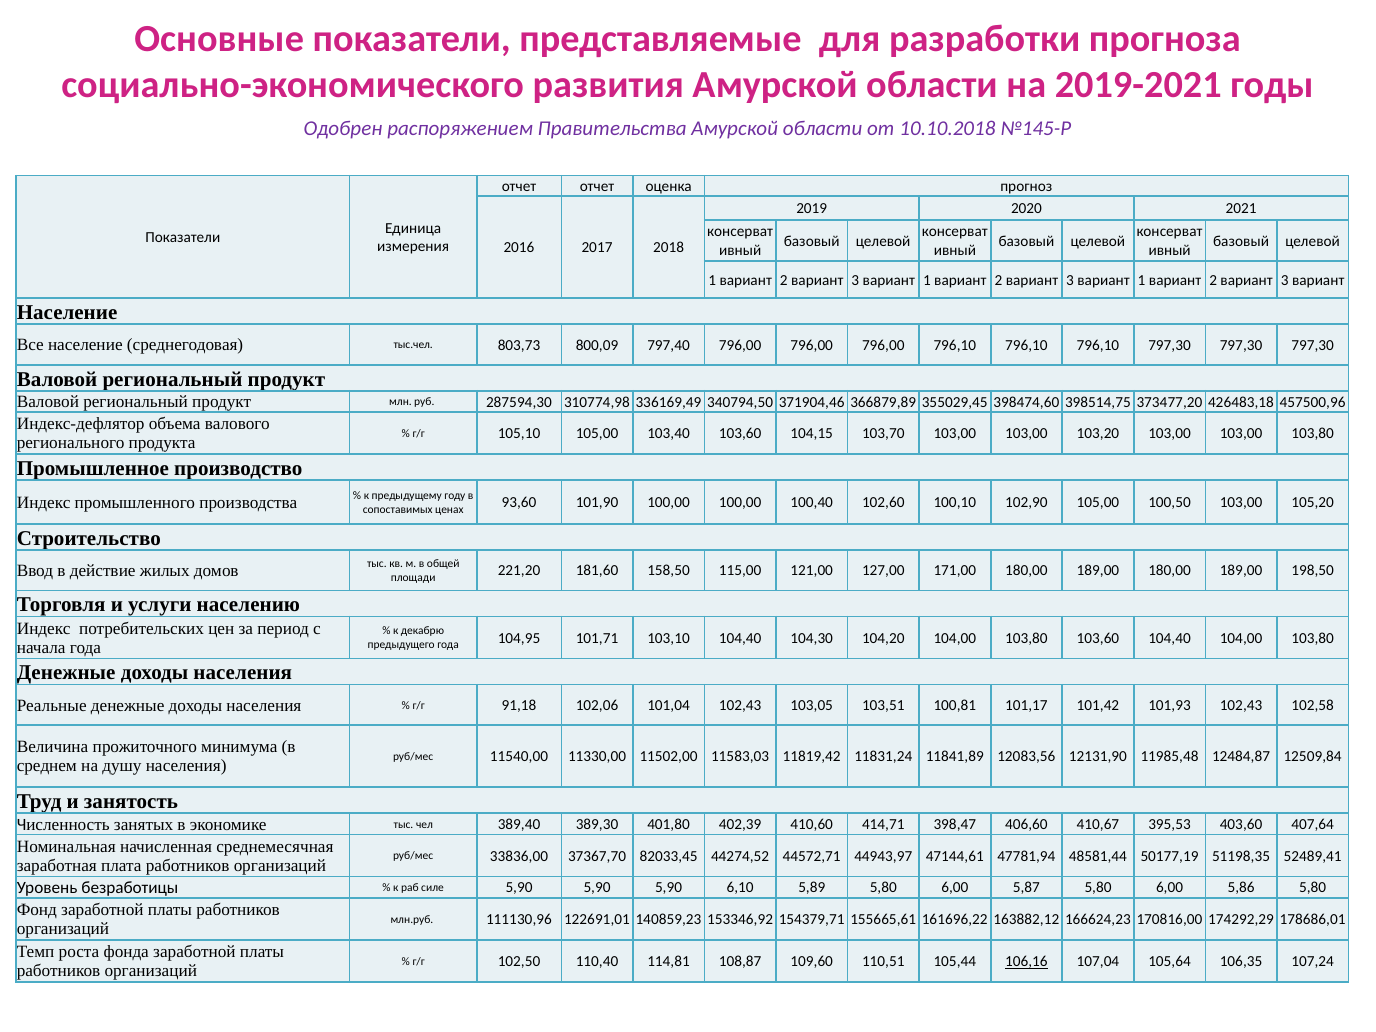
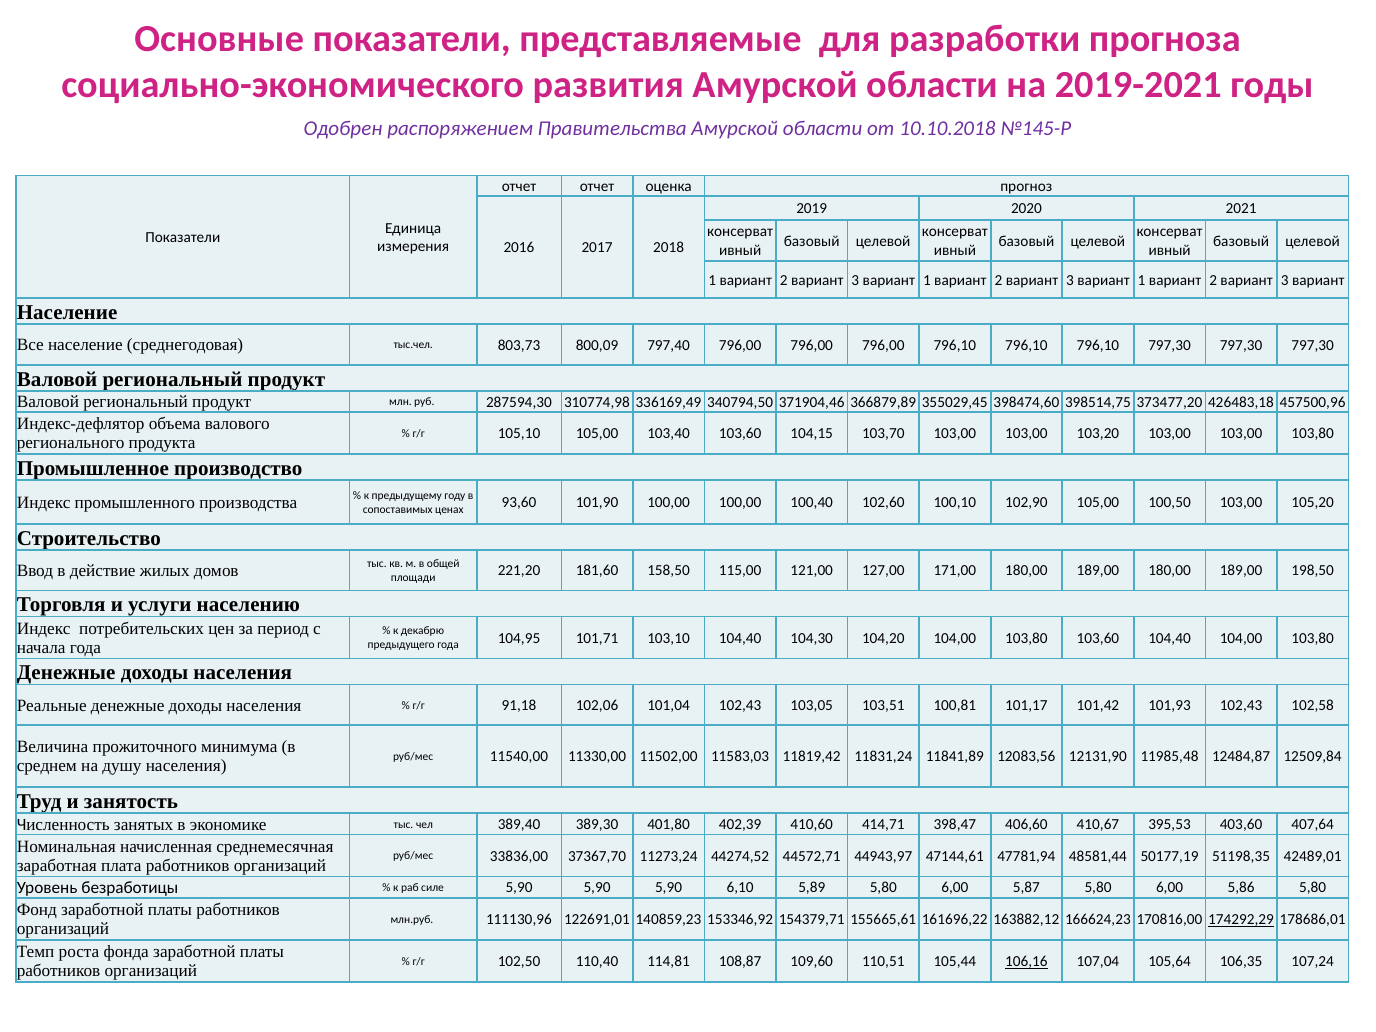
82033,45: 82033,45 -> 11273,24 (669, 856)
52489,41: 52489,41 -> 42489,01 (1313, 856)
174292,29 underline: none -> present (1241, 920)
